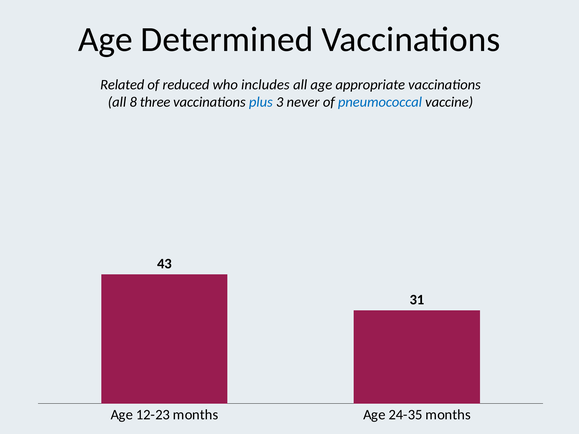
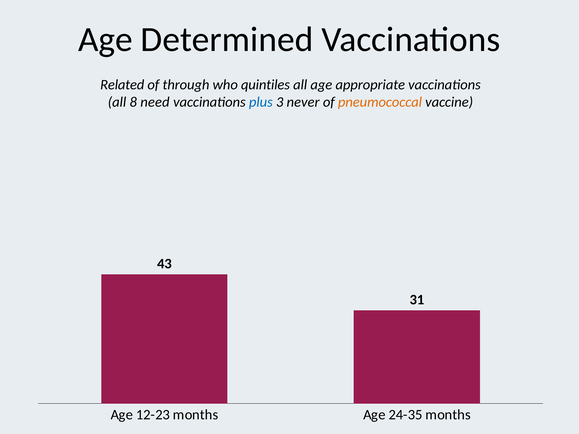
reduced: reduced -> through (186, 85)
includes: includes -> quintiles (265, 85)
three: three -> need (155, 102)
pneumococcal colour: blue -> orange (380, 102)
